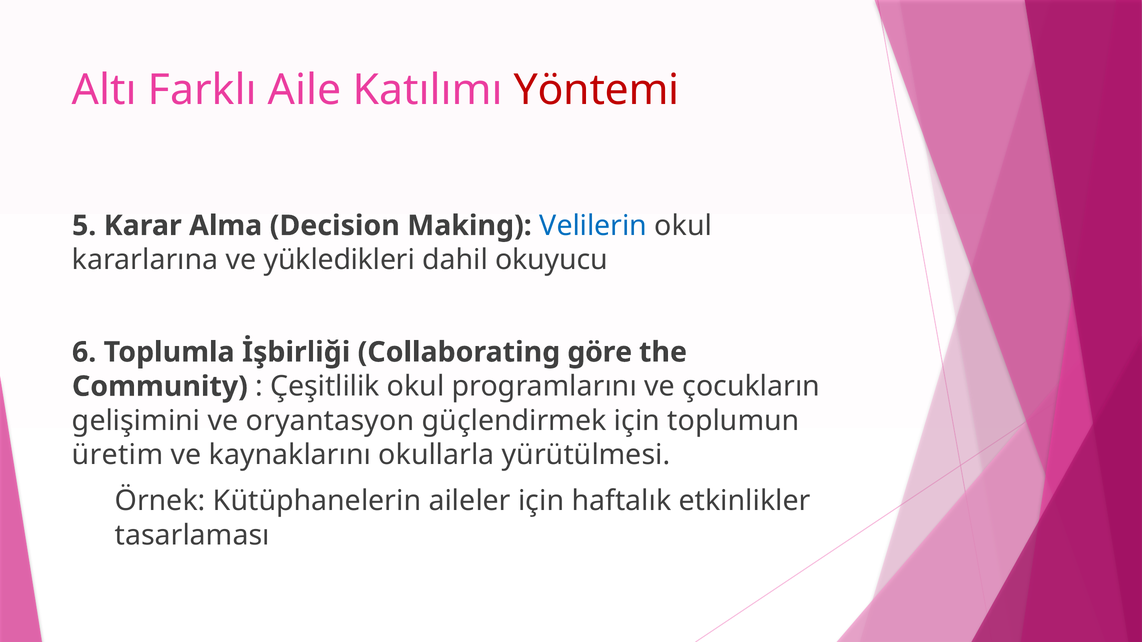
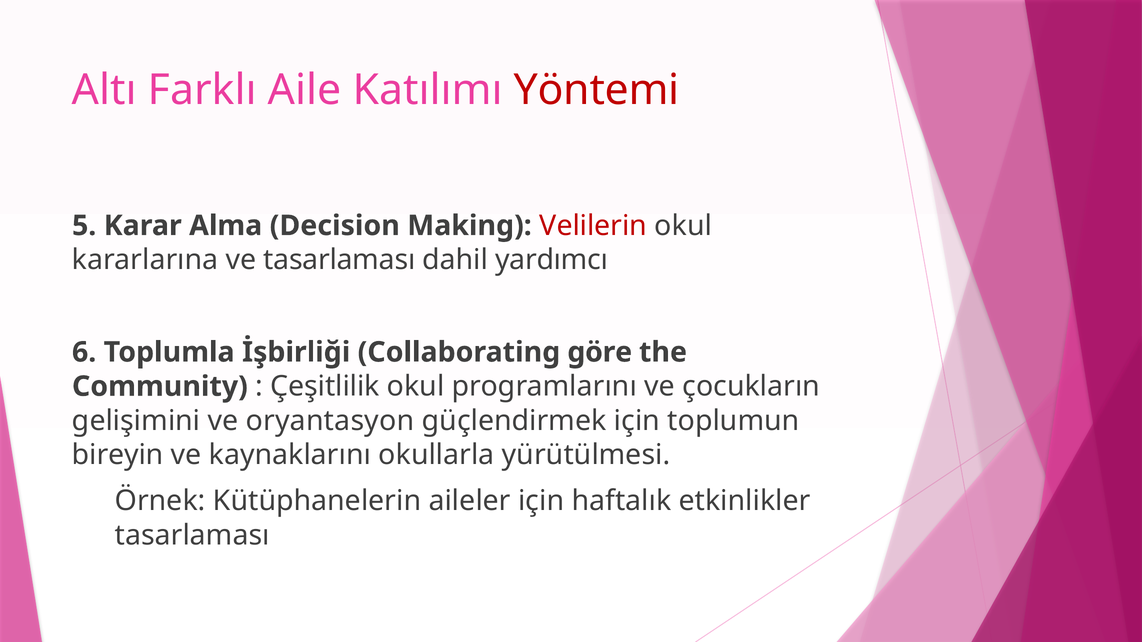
Velilerin colour: blue -> red (593, 226)
ve yükledikleri: yükledikleri -> tasarlaması (339, 260)
okuyucu: okuyucu -> yardımcı (552, 260)
üretim: üretim -> bireyin (118, 455)
